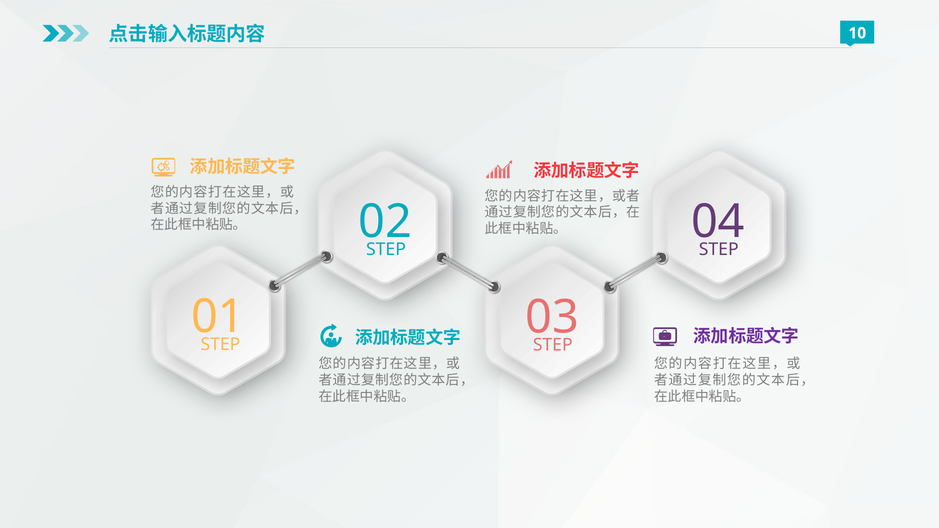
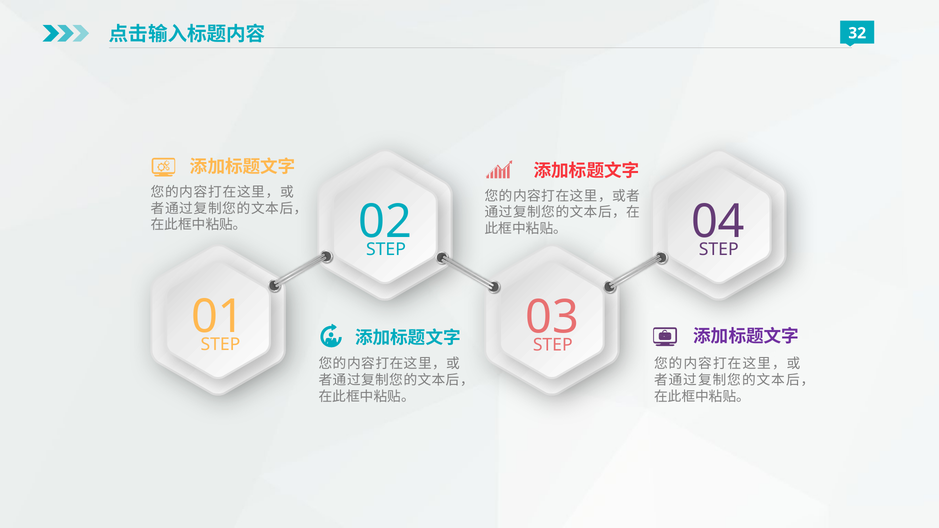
10: 10 -> 32 (857, 33)
